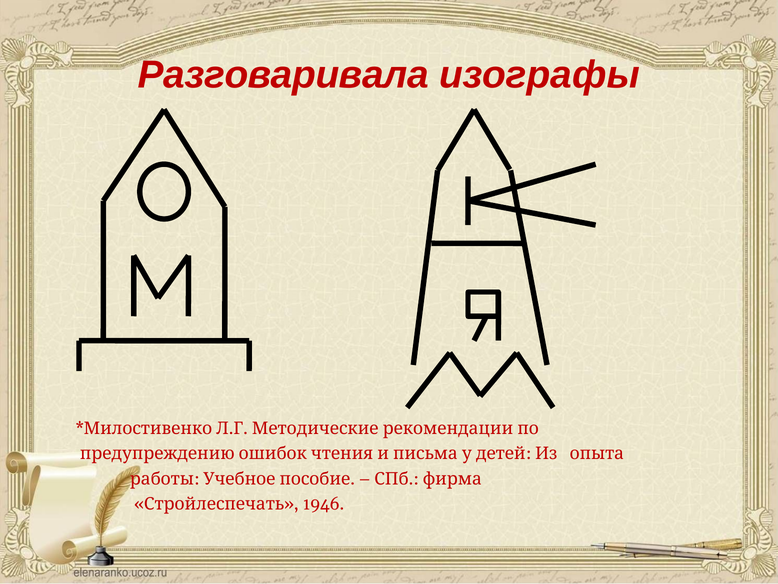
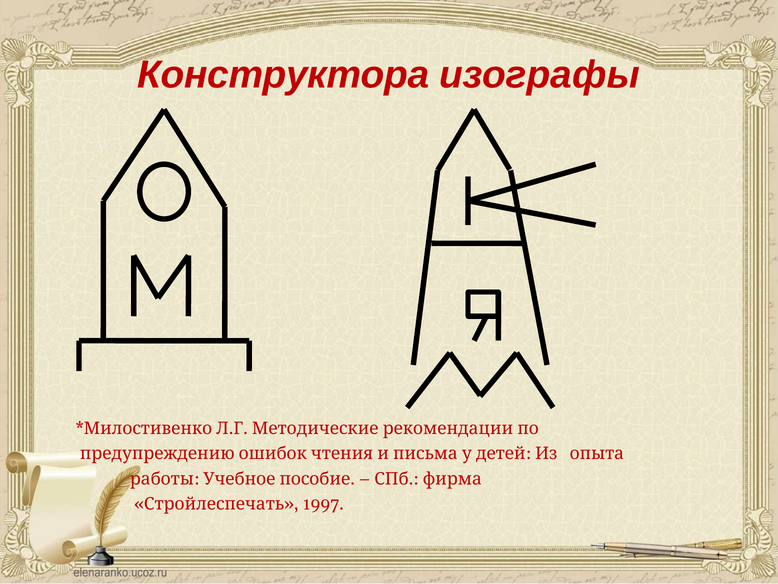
Разговаривала: Разговаривала -> Конструктора (283, 75)
1946: 1946 -> 1997 (323, 504)
